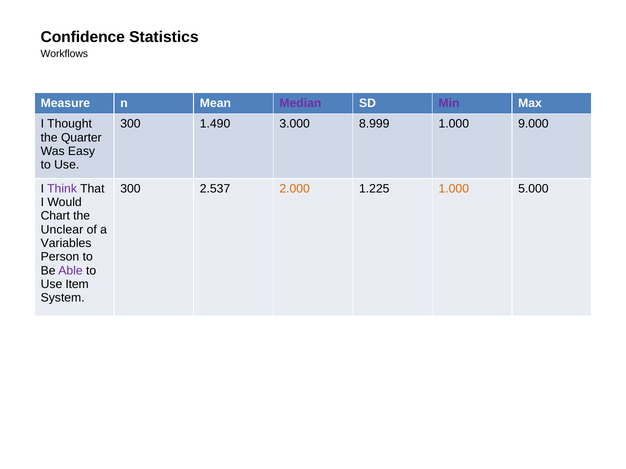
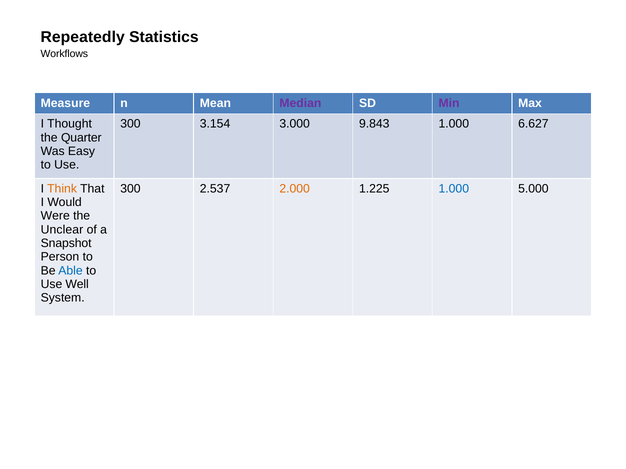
Confidence: Confidence -> Repeatedly (83, 37)
1.490: 1.490 -> 3.154 (215, 124)
8.999: 8.999 -> 9.843 (374, 124)
9.000: 9.000 -> 6.627 (533, 124)
Think colour: purple -> orange (62, 189)
1.000 colour: orange -> blue (454, 189)
Chart: Chart -> Were (55, 216)
Variables: Variables -> Snapshot (66, 243)
Able colour: purple -> blue (70, 271)
Item: Item -> Well (77, 285)
